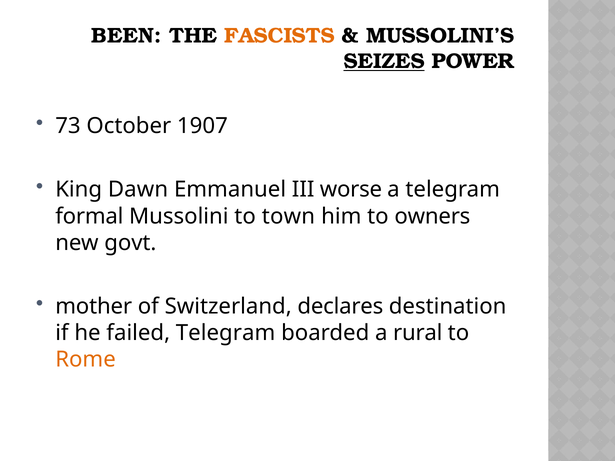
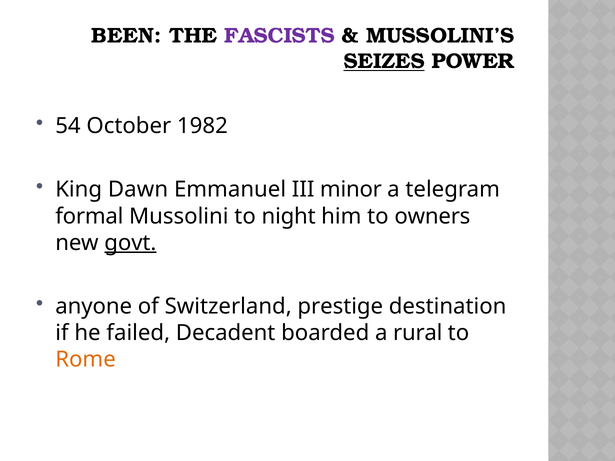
FASCISTS colour: orange -> purple (280, 36)
73: 73 -> 54 (68, 126)
1907: 1907 -> 1982 (202, 126)
worse: worse -> minor (351, 190)
town: town -> night (289, 216)
govt underline: none -> present (130, 243)
mother: mother -> anyone (94, 306)
declares: declares -> prestige (340, 306)
failed Telegram: Telegram -> Decadent (226, 333)
